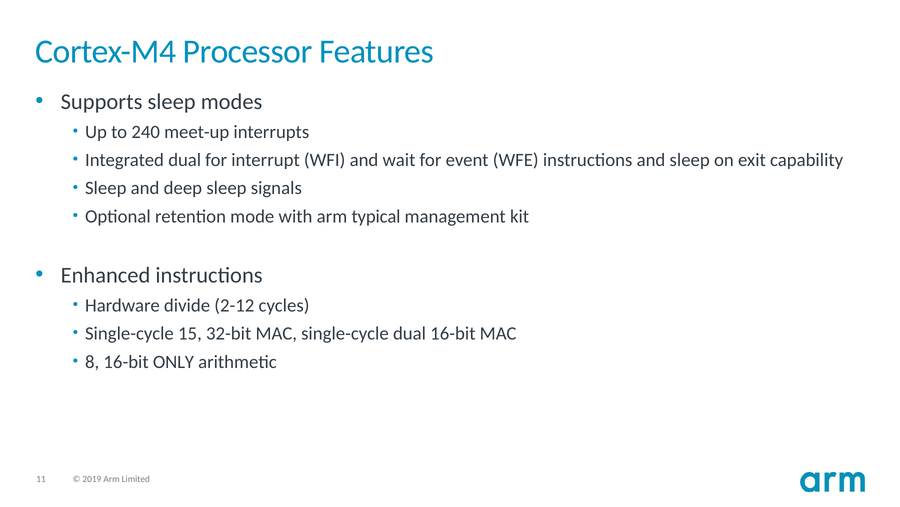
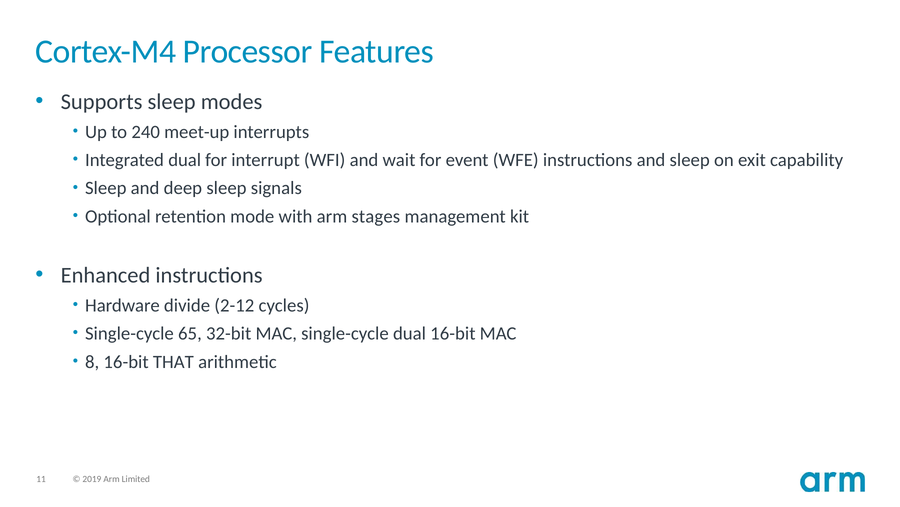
typical: typical -> stages (376, 216)
15: 15 -> 65 (190, 333)
ONLY: ONLY -> THAT (173, 361)
